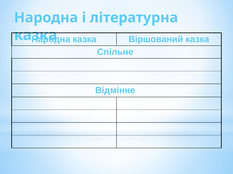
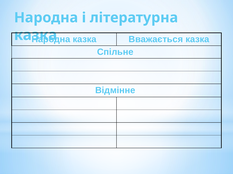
Віршований: Віршований -> Вважається (156, 39)
